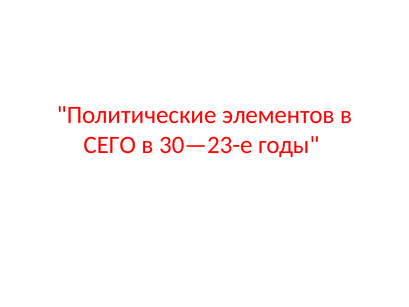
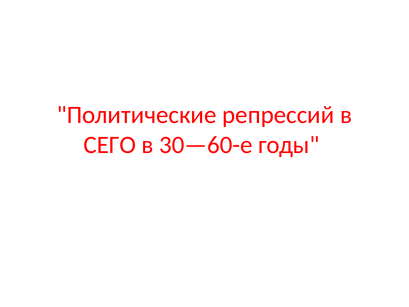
элементов: элементов -> репрессий (278, 115)
30—23-е: 30—23-е -> 30—60-е (206, 145)
